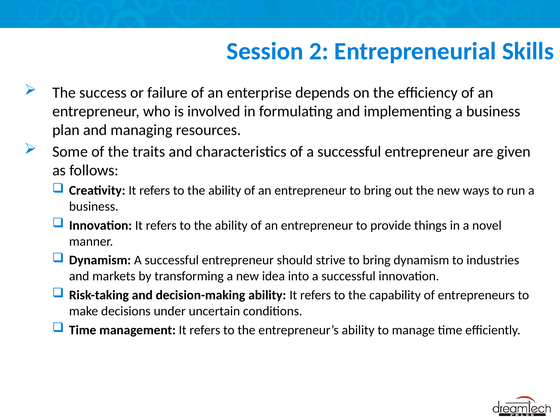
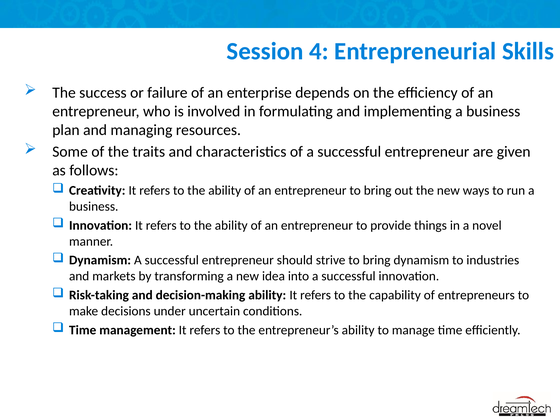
2: 2 -> 4 (319, 51)
